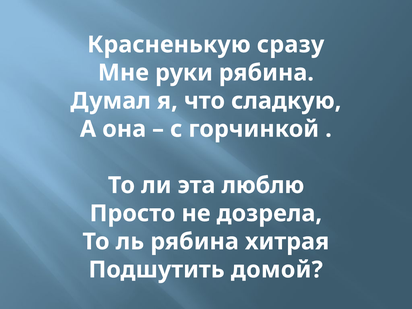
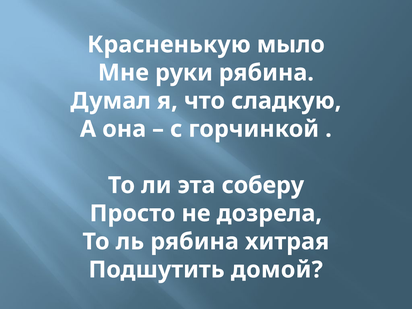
сразу: сразу -> мыло (291, 45)
люблю: люблю -> соберу (263, 185)
